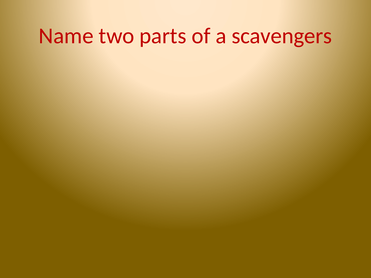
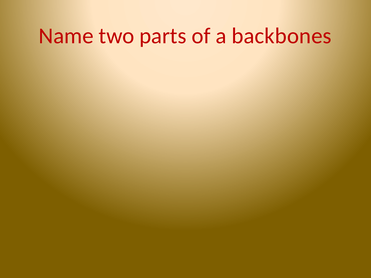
scavengers: scavengers -> backbones (282, 36)
